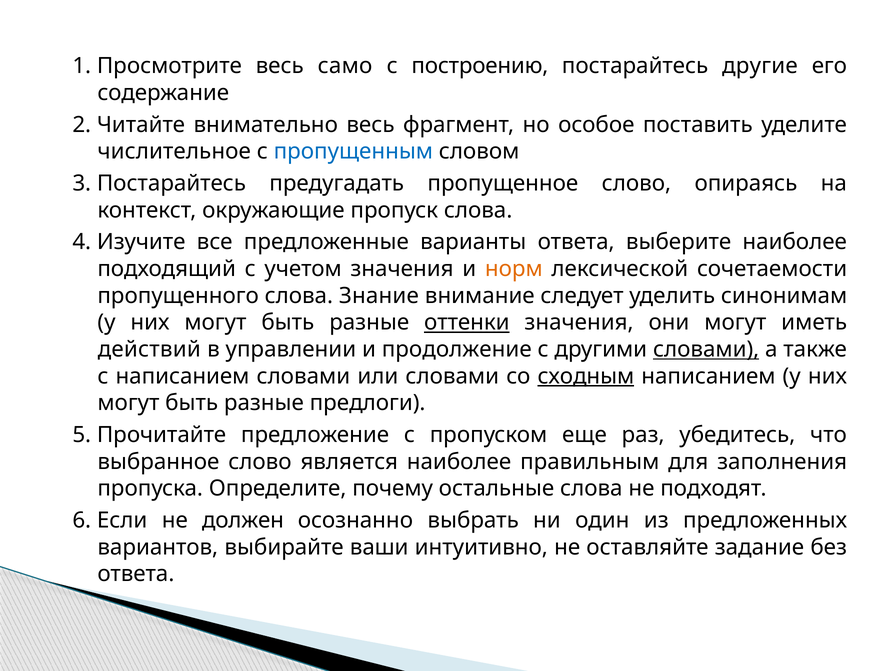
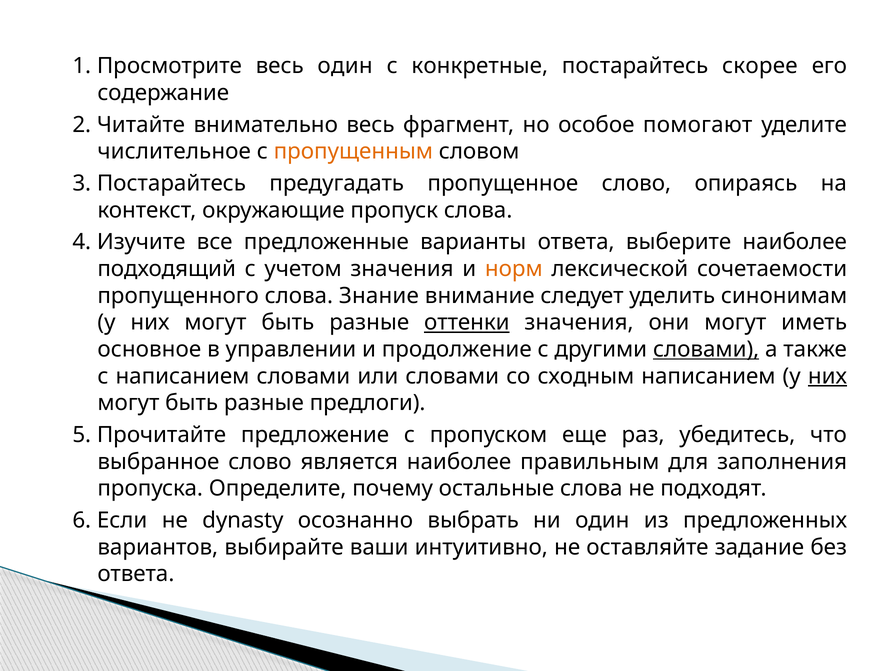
весь само: само -> один (345, 66)
построению: построению -> конкретные (480, 66)
другие: другие -> скорее (760, 66)
поставить: поставить -> помогают (698, 125)
пропущенным colour: blue -> orange (353, 152)
действий: действий -> основное (149, 349)
сходным underline: present -> none (586, 376)
них underline: none -> present (827, 376)
должен: должен -> dynasty (243, 520)
